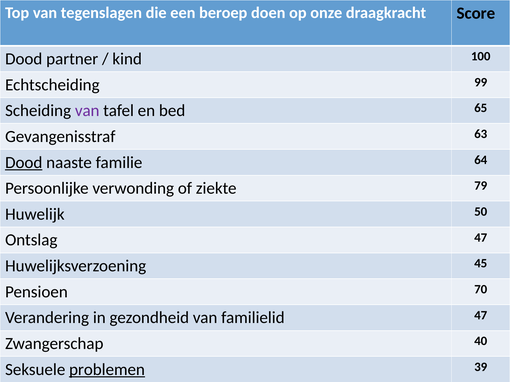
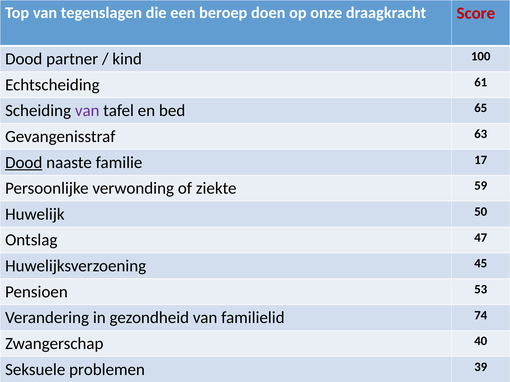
Score colour: black -> red (476, 13)
99: 99 -> 61 (481, 82)
64: 64 -> 17 (481, 160)
79: 79 -> 59 (481, 186)
70: 70 -> 53 (481, 290)
familielid 47: 47 -> 74 (481, 316)
problemen underline: present -> none (107, 370)
